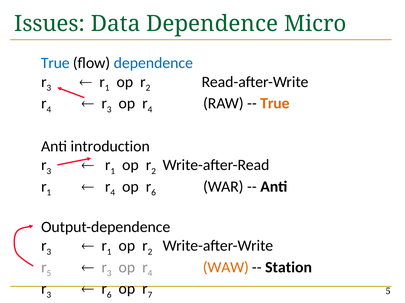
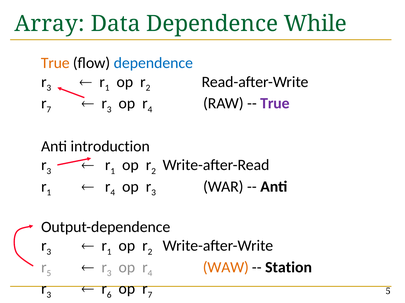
Issues: Issues -> Array (49, 24)
Micro: Micro -> While (315, 24)
True colour: blue -> orange (55, 63)
4: 4 -> 7 (49, 110)
True colour: orange -> purple (275, 104)
6: 6 -> 3 (154, 193)
